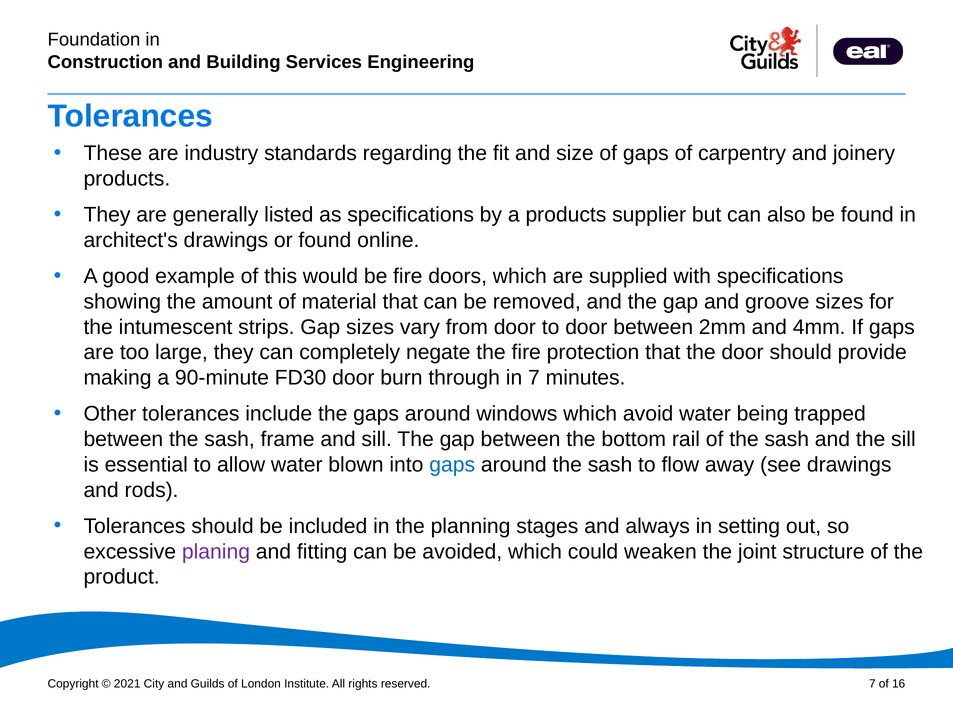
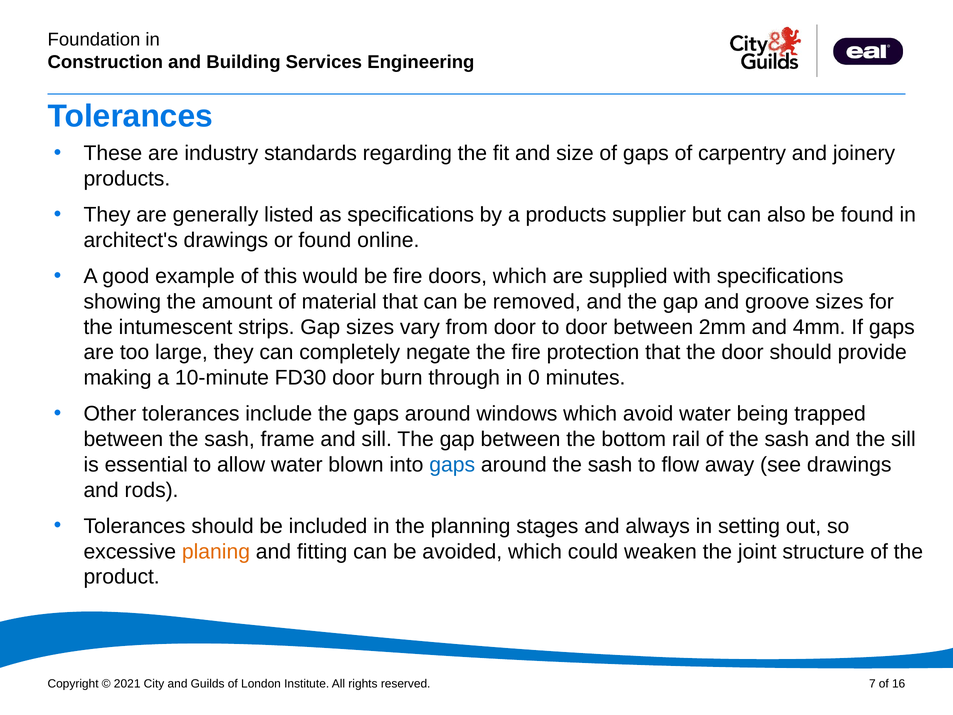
90-minute: 90-minute -> 10-minute (222, 378)
in 7: 7 -> 0 (534, 378)
planing colour: purple -> orange (216, 551)
